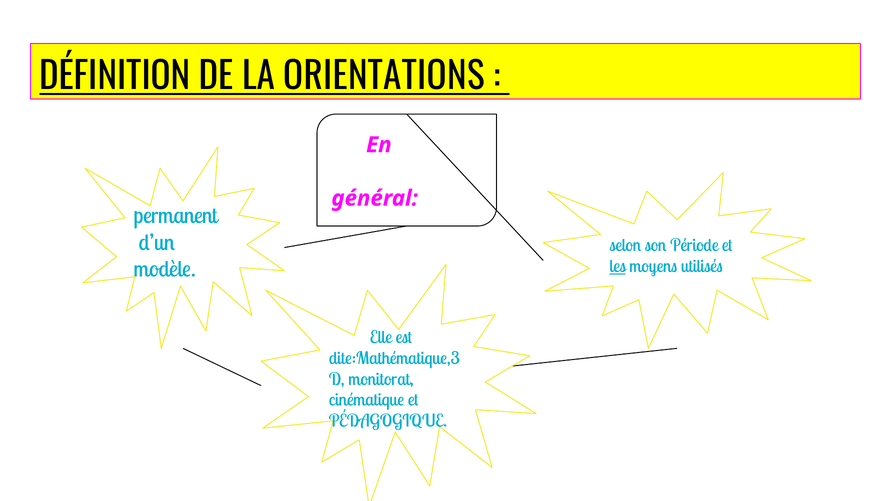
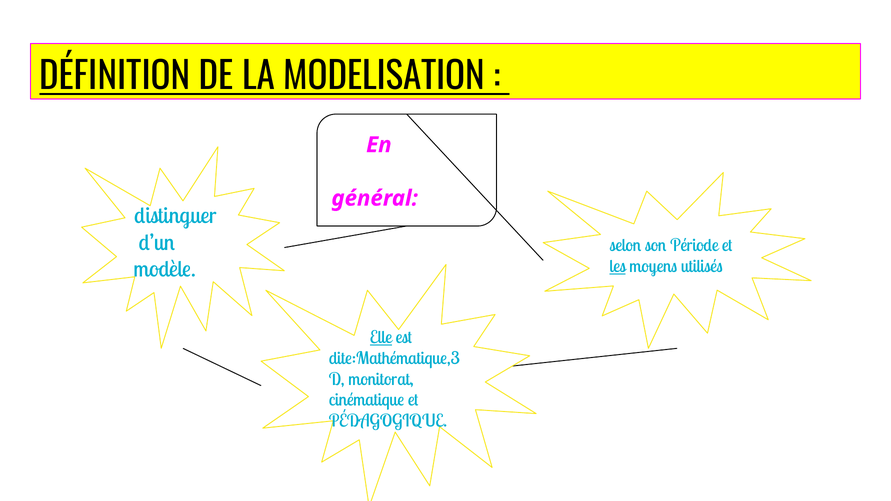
ORIENTATIONS: ORIENTATIONS -> MODELISATION (384, 77)
permanent: permanent -> distinguer (176, 216)
Elle underline: none -> present (381, 338)
